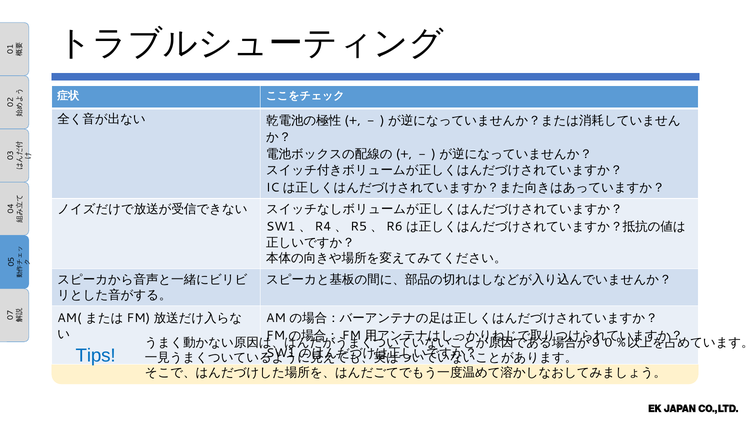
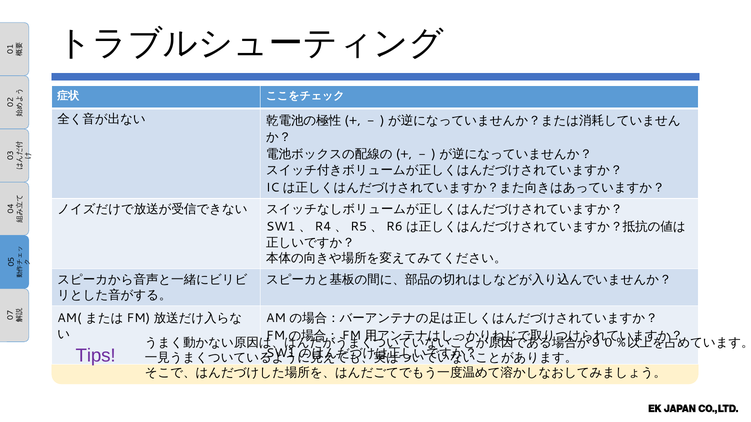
Tips colour: blue -> purple (96, 356)
